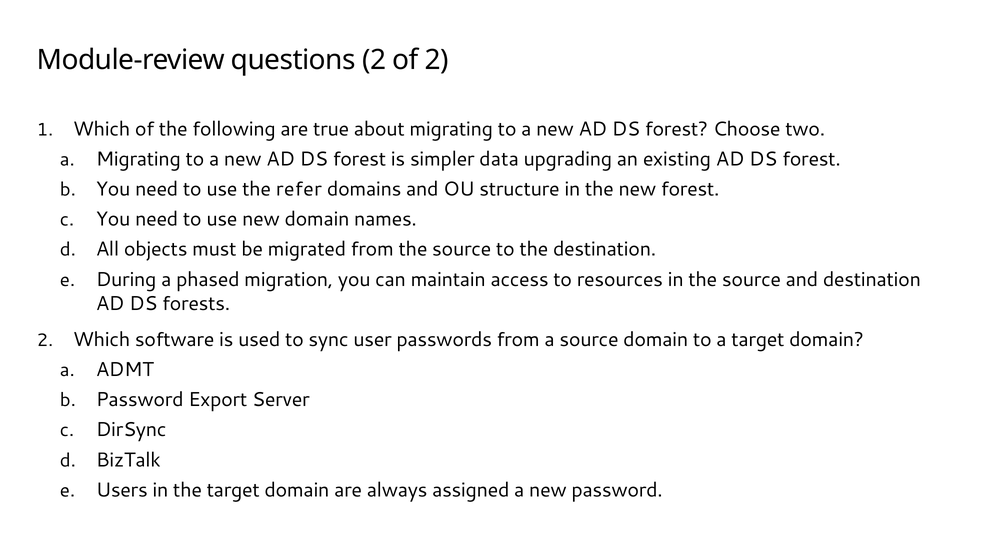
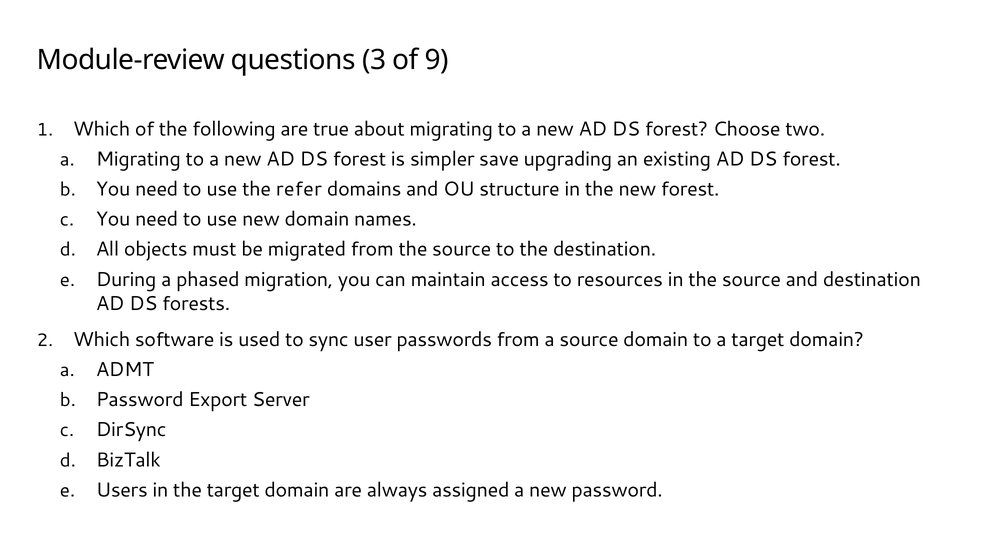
questions 2: 2 -> 3 (374, 60)
of 2: 2 -> 9 (437, 60)
data: data -> save (499, 159)
